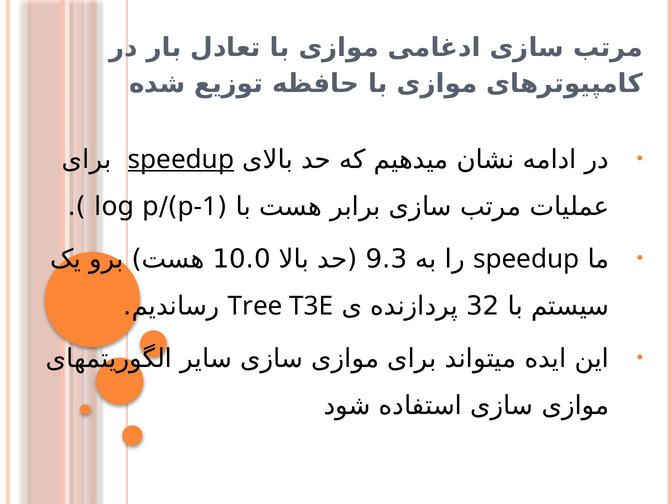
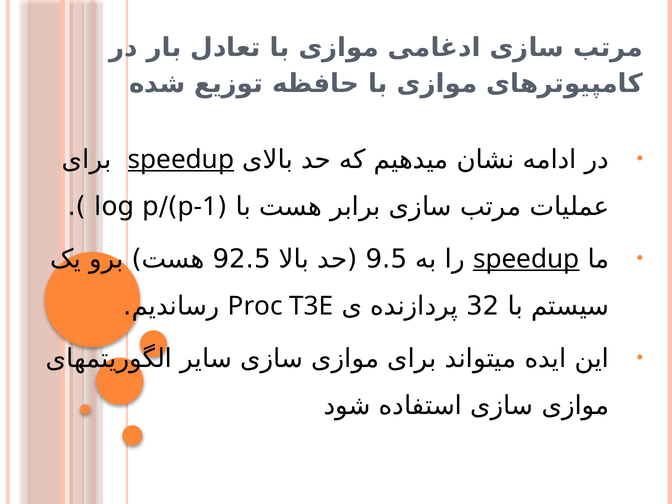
10.0: 10.0 -> 92.5 (242, 259)
9.3: 9.3 -> 9.5 (386, 259)
speedup underline: none -> present (526, 259)
Tree: Tree -> Proc (255, 306)
